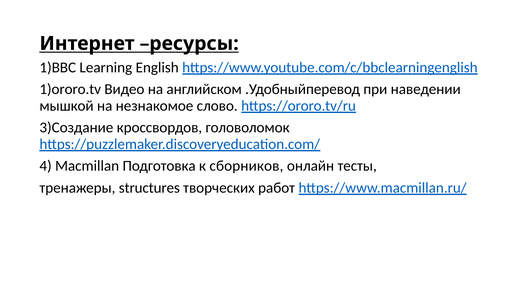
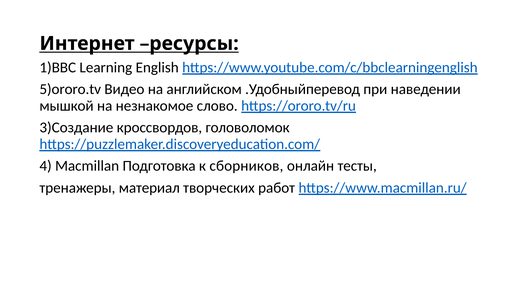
1)ororo.tv: 1)ororo.tv -> 5)ororo.tv (70, 89)
structures: structures -> материал (149, 188)
